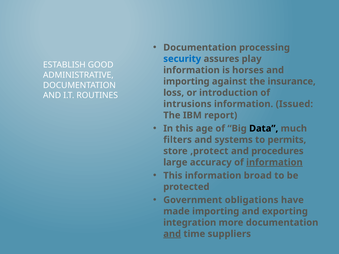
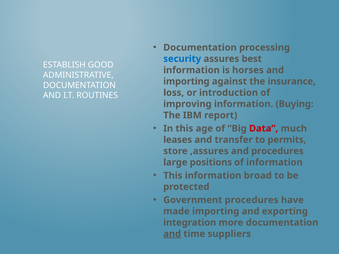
play: play -> best (252, 59)
intrusions: intrusions -> improving (187, 104)
Issued: Issued -> Buying (294, 104)
Data colour: black -> red (264, 129)
filters: filters -> leases (178, 140)
systems: systems -> transfer (234, 140)
,protect: ,protect -> ,assures (209, 151)
accuracy: accuracy -> positions (211, 162)
information underline: present -> none (274, 162)
Government obligations: obligations -> procedures (252, 200)
